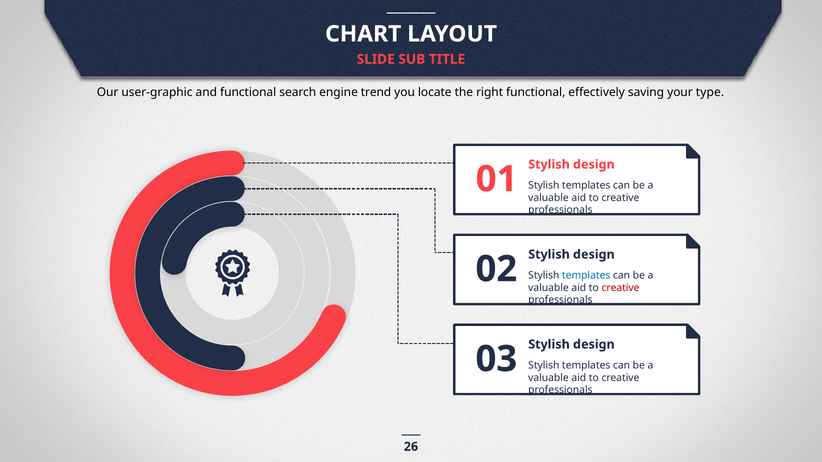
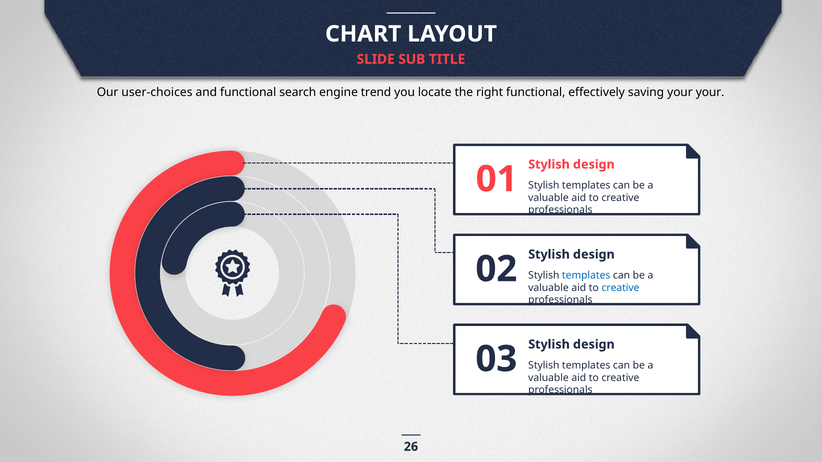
user-graphic: user-graphic -> user-choices (157, 92)
your type: type -> your (710, 92)
creative colour: red -> blue (620, 288)
